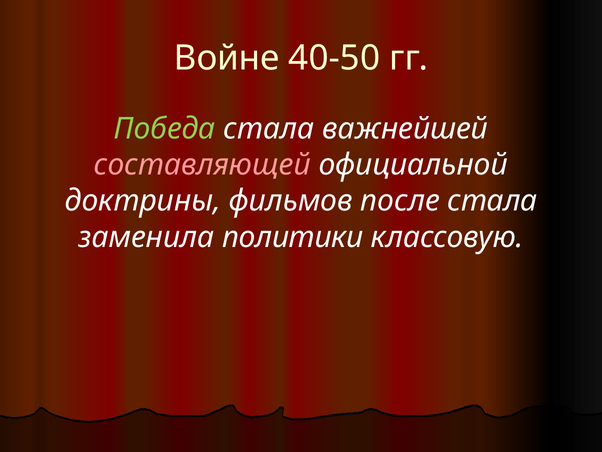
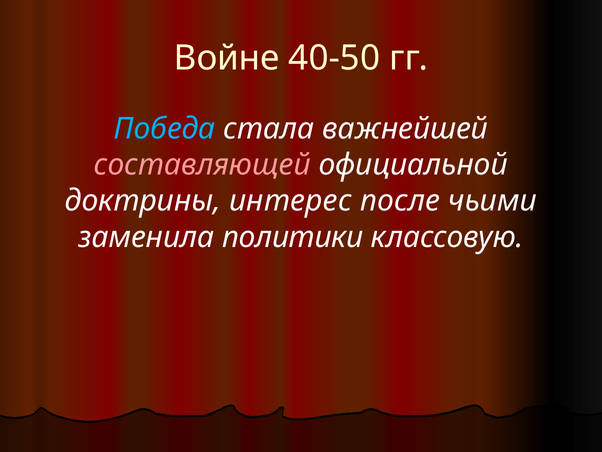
Победа colour: light green -> light blue (165, 129)
фильмов: фильмов -> интерес (290, 201)
после стала: стала -> чьими (492, 201)
